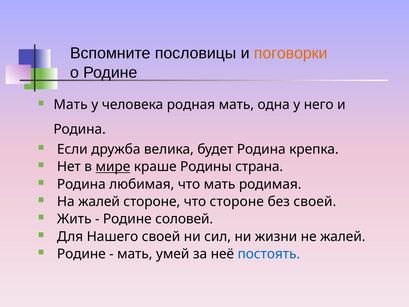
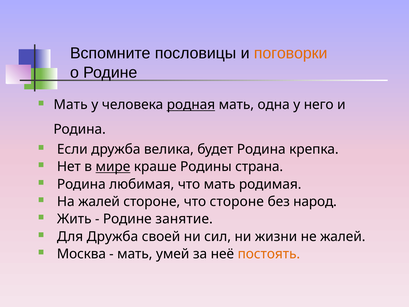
родная underline: none -> present (191, 105)
без своей: своей -> народ (315, 201)
соловей: соловей -> занятие (184, 219)
Для Нашего: Нашего -> Дружба (112, 236)
Родине: Родине -> Москва (81, 254)
постоять colour: blue -> orange (269, 254)
